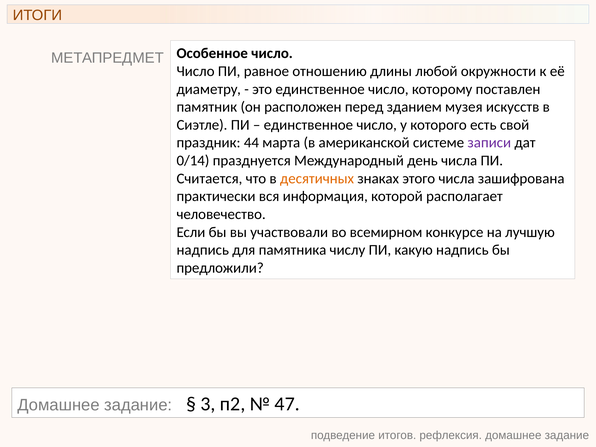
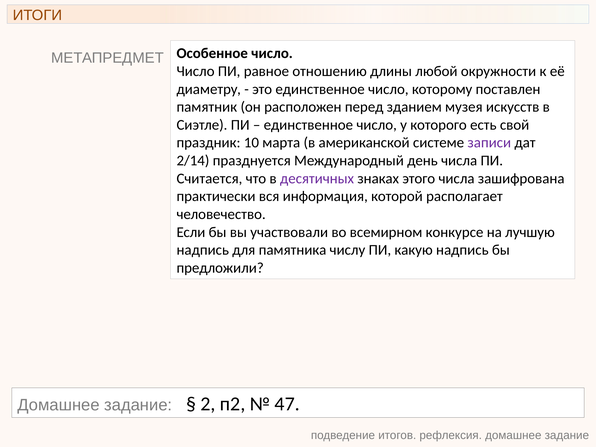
44: 44 -> 10 (251, 143)
0/14: 0/14 -> 2/14 (193, 161)
десятичных colour: orange -> purple (317, 179)
3: 3 -> 2 (208, 404)
